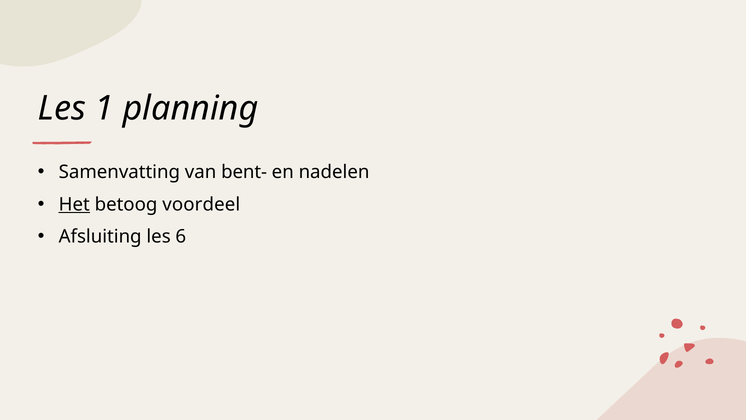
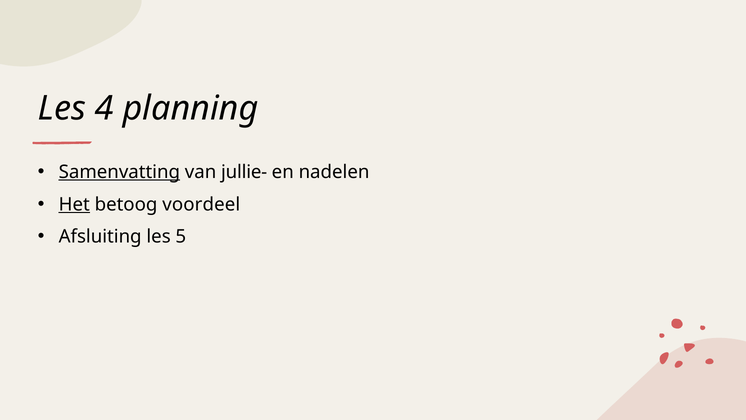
1: 1 -> 4 (104, 108)
Samenvatting underline: none -> present (119, 172)
bent-: bent- -> jullie- (244, 172)
6: 6 -> 5 (181, 237)
